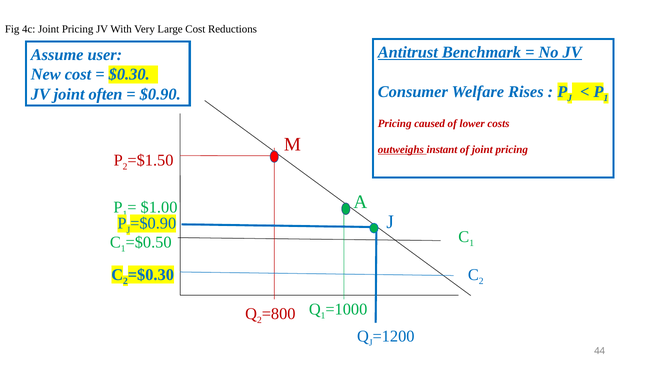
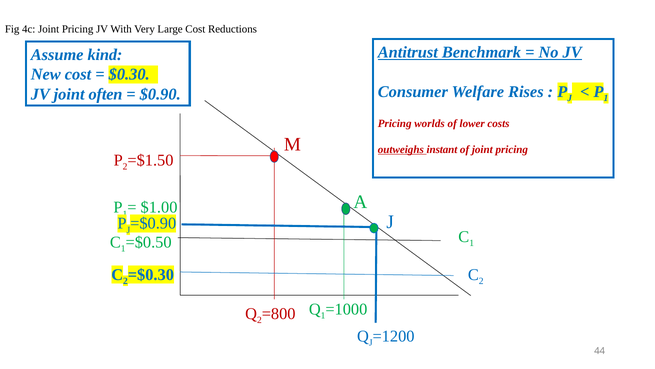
user: user -> kind (105, 55)
caused: caused -> worlds (430, 123)
